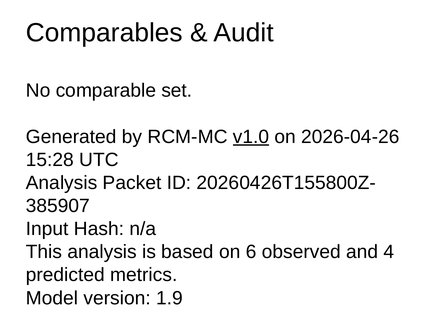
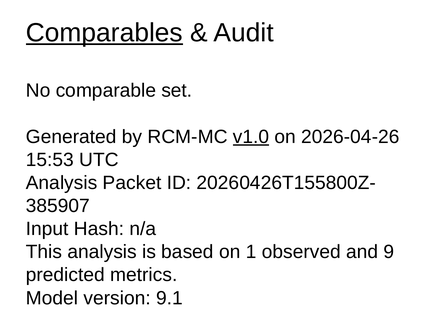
Comparables underline: none -> present (104, 33)
15:28: 15:28 -> 15:53 (50, 160)
6: 6 -> 1 (251, 252)
4: 4 -> 9 (389, 252)
1.9: 1.9 -> 9.1 (169, 298)
